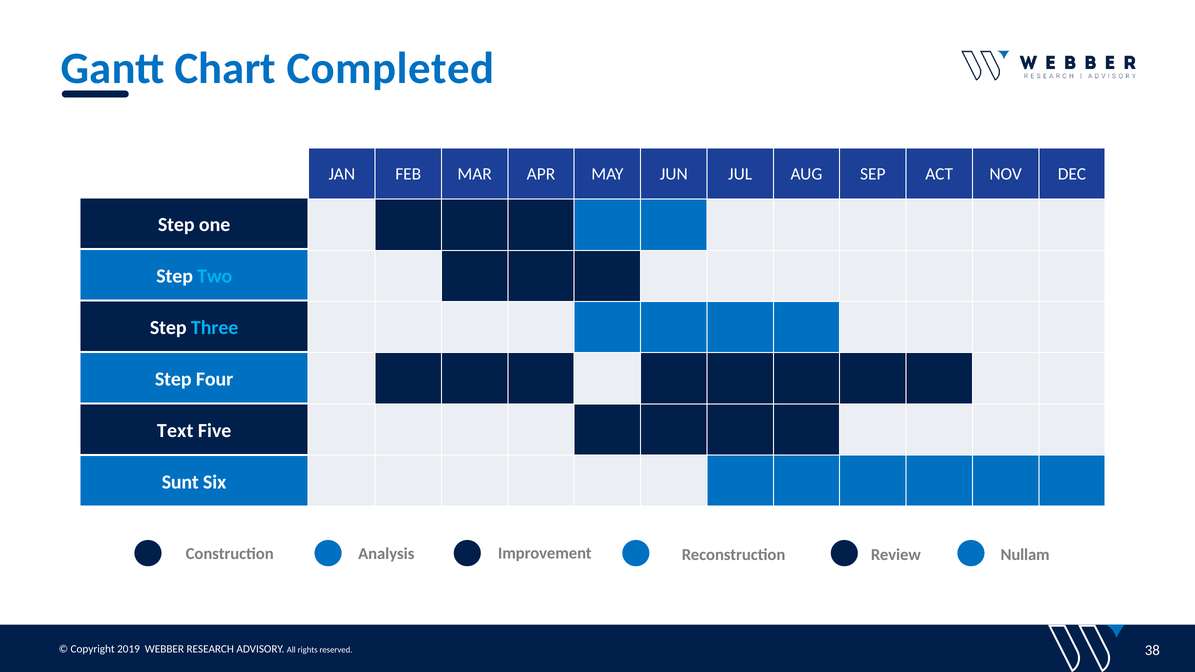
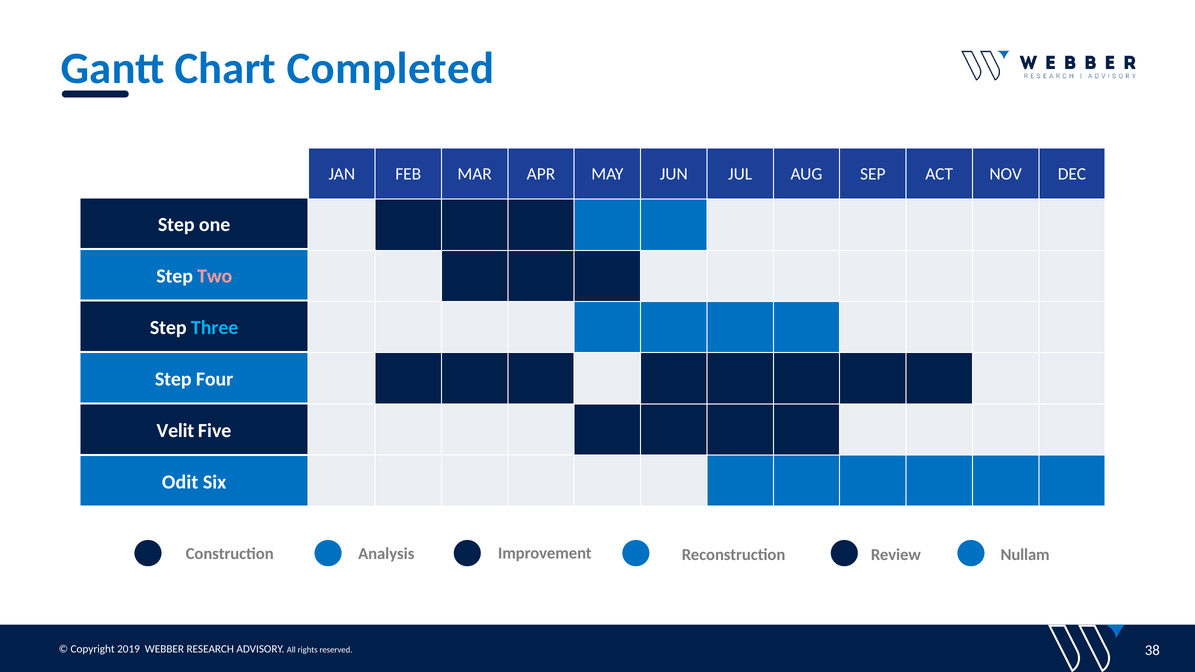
Two colour: light blue -> pink (215, 276)
Text: Text -> Velit (175, 431)
Sunt: Sunt -> Odit (180, 482)
